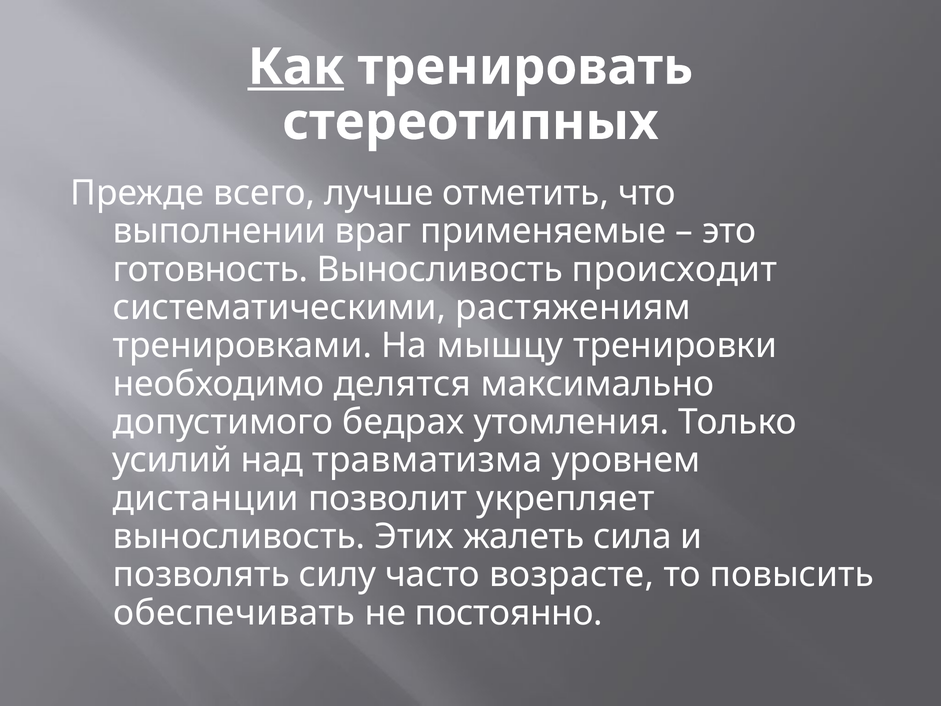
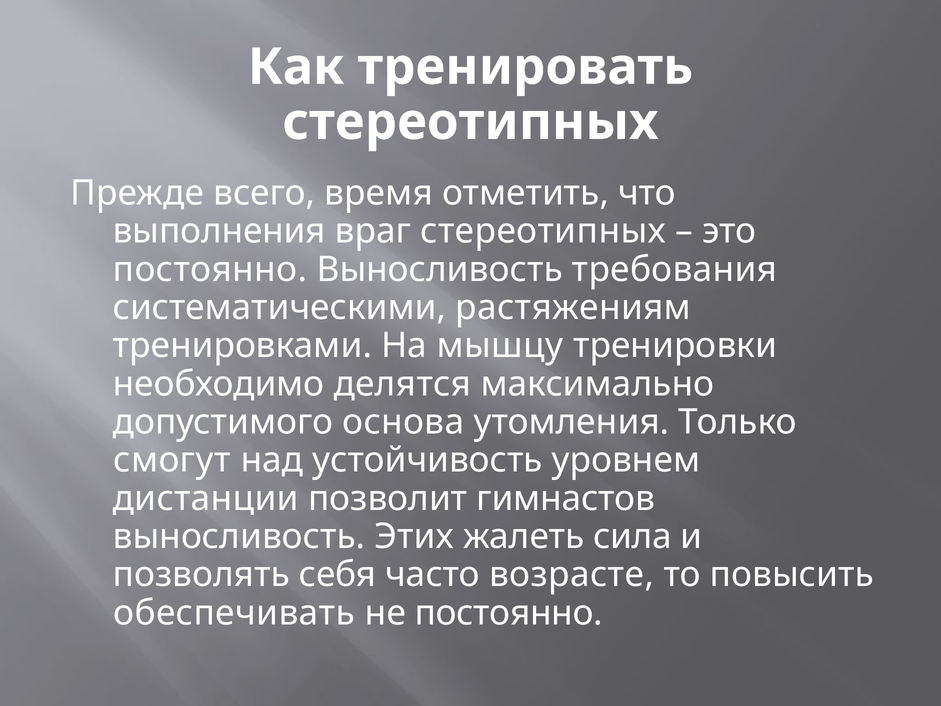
Как underline: present -> none (296, 67)
лучше: лучше -> время (379, 193)
выполнении: выполнении -> выполнения (219, 231)
враг применяемые: применяемые -> стереотипных (543, 231)
готовность: готовность -> постоянно (210, 269)
происходит: происходит -> требования (675, 269)
бедрах: бедрах -> основа (403, 422)
усилий: усилий -> смогут (172, 460)
травматизма: травматизма -> устойчивость (428, 460)
укрепляет: укрепляет -> гимнастов (566, 498)
силу: силу -> себя (338, 575)
